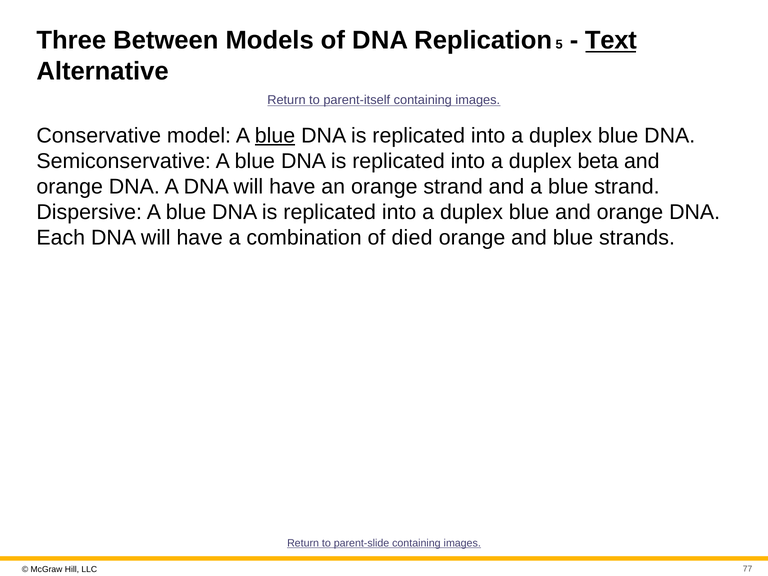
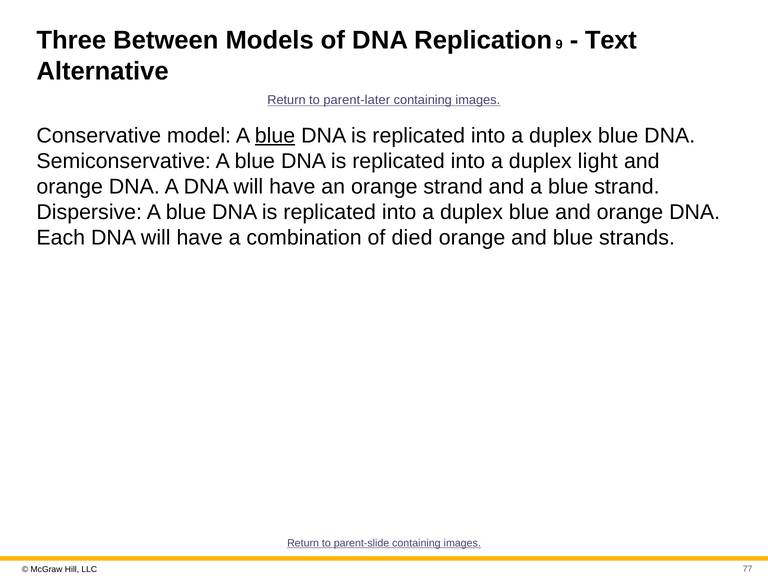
5: 5 -> 9 (559, 45)
Text underline: present -> none (611, 41)
parent-itself: parent-itself -> parent-later (357, 100)
beta: beta -> light (598, 161)
